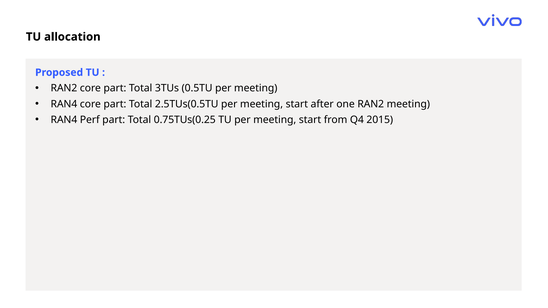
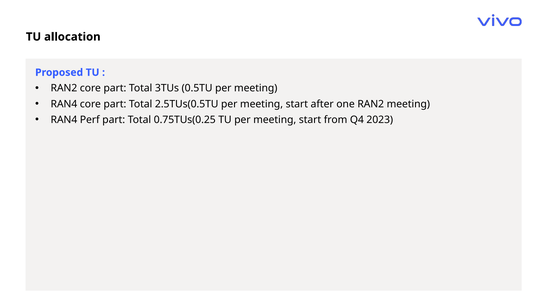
2015: 2015 -> 2023 (380, 120)
